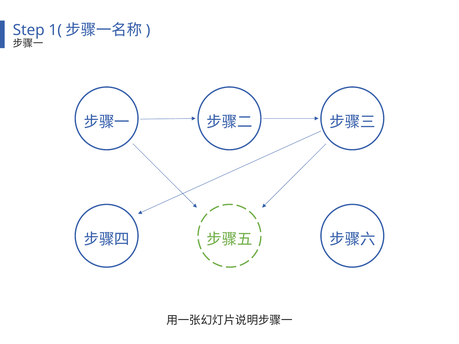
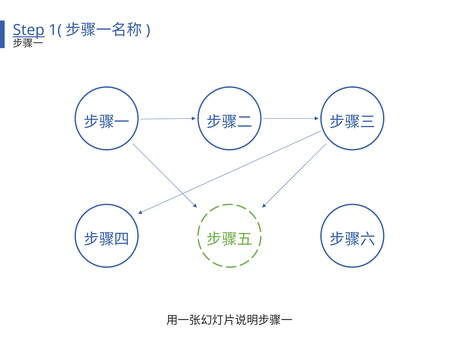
Step underline: none -> present (29, 30)
